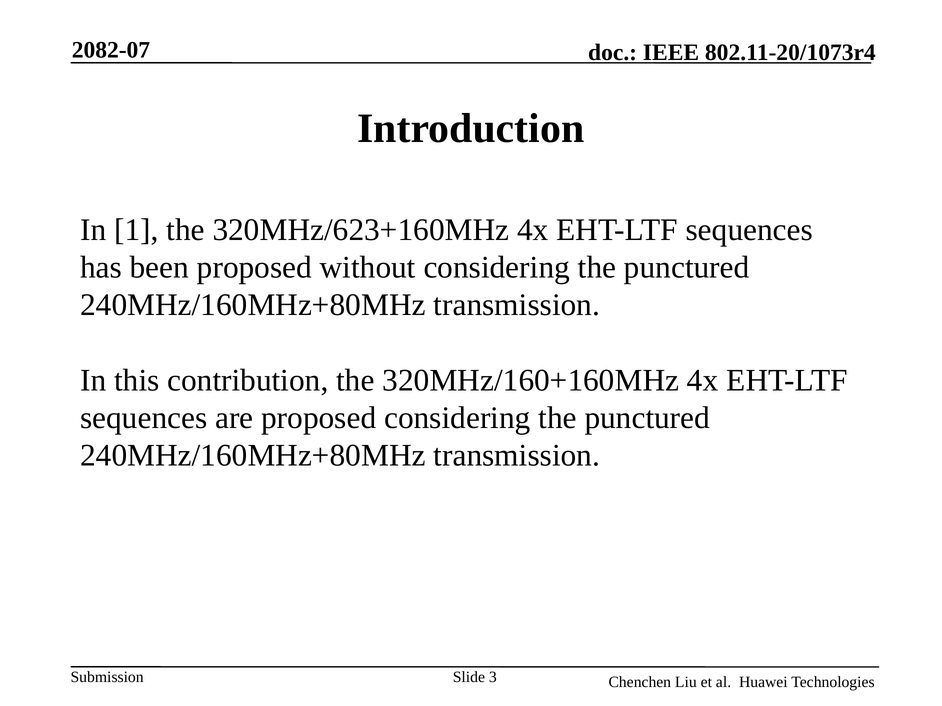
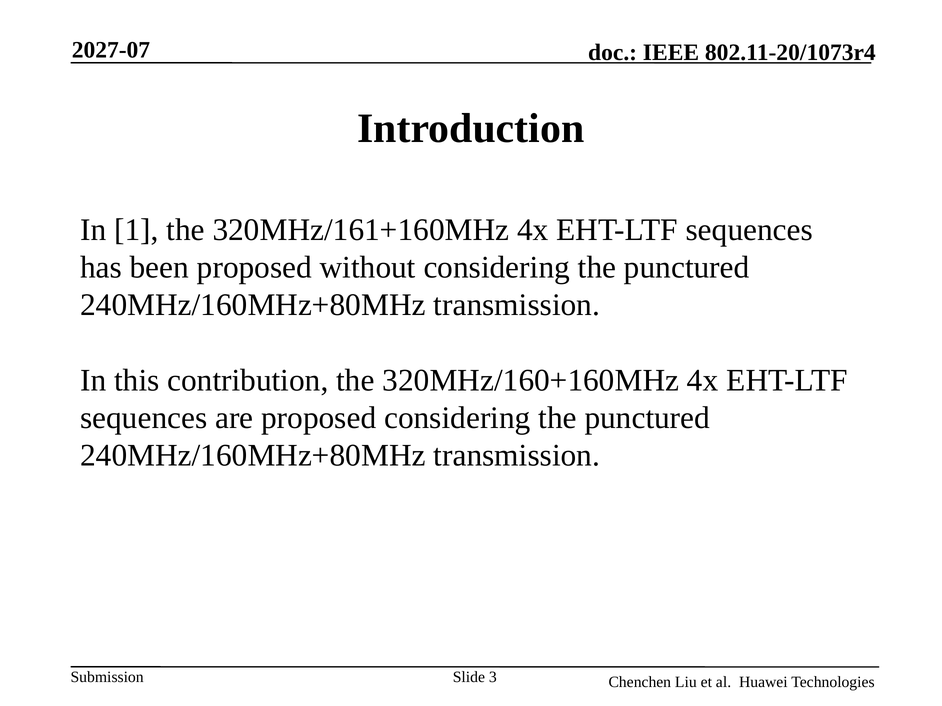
2082-07: 2082-07 -> 2027-07 (111, 50)
320MHz/623+160MHz: 320MHz/623+160MHz -> 320MHz/161+160MHz (361, 230)
